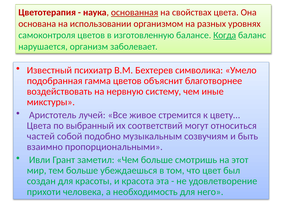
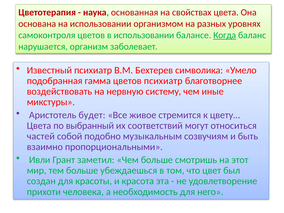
основанная underline: present -> none (135, 12)
в изготовленную: изготовленную -> использовании (144, 35)
цветов объяснит: объяснит -> психиатр (163, 81)
лучей: лучей -> будет (92, 115)
